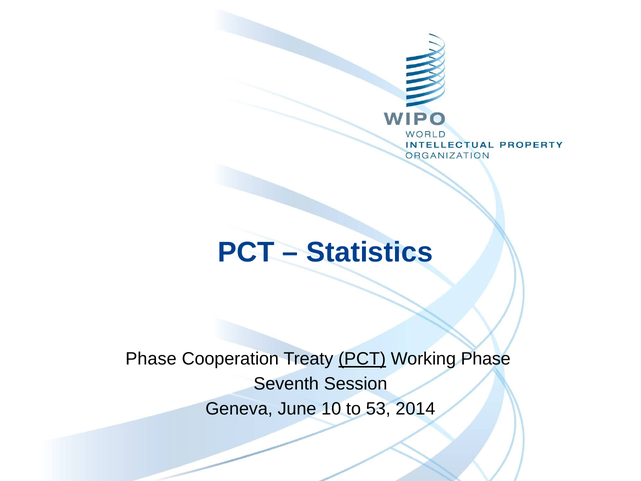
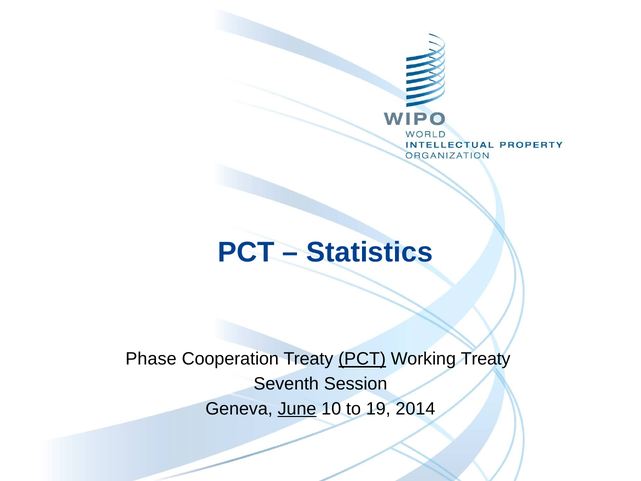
Working Phase: Phase -> Treaty (486, 359)
June underline: none -> present (297, 409)
53: 53 -> 19 (378, 409)
